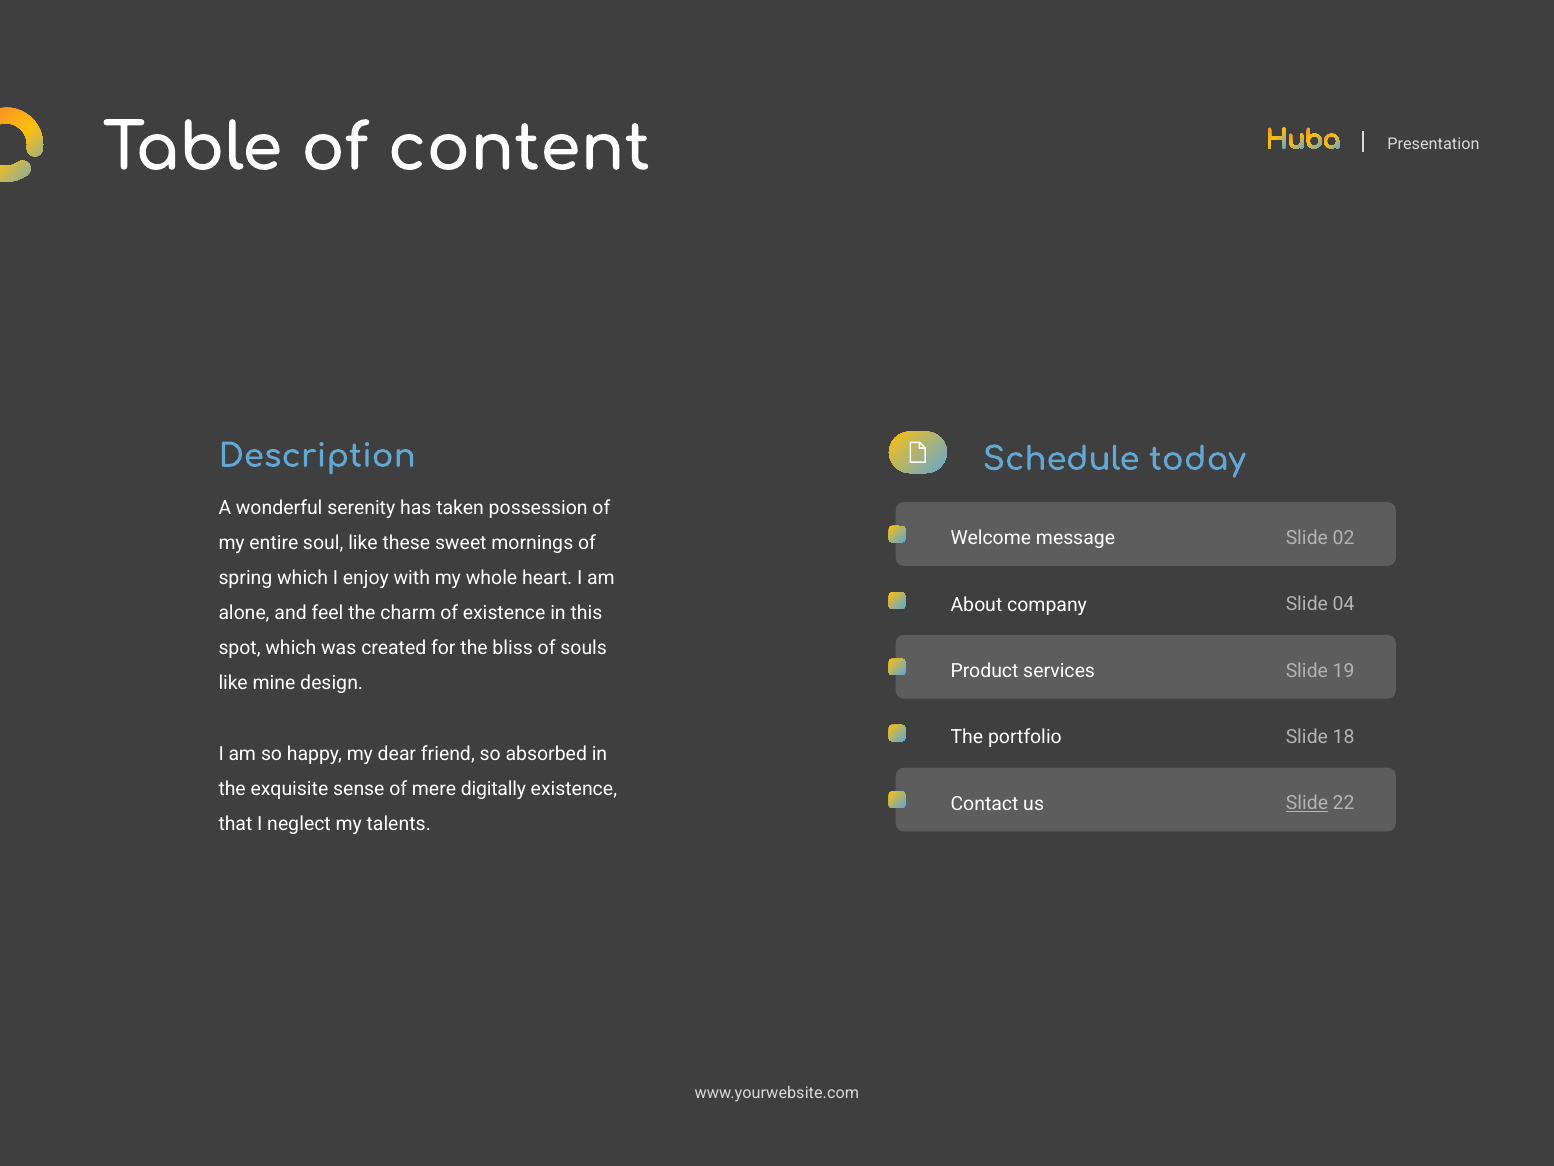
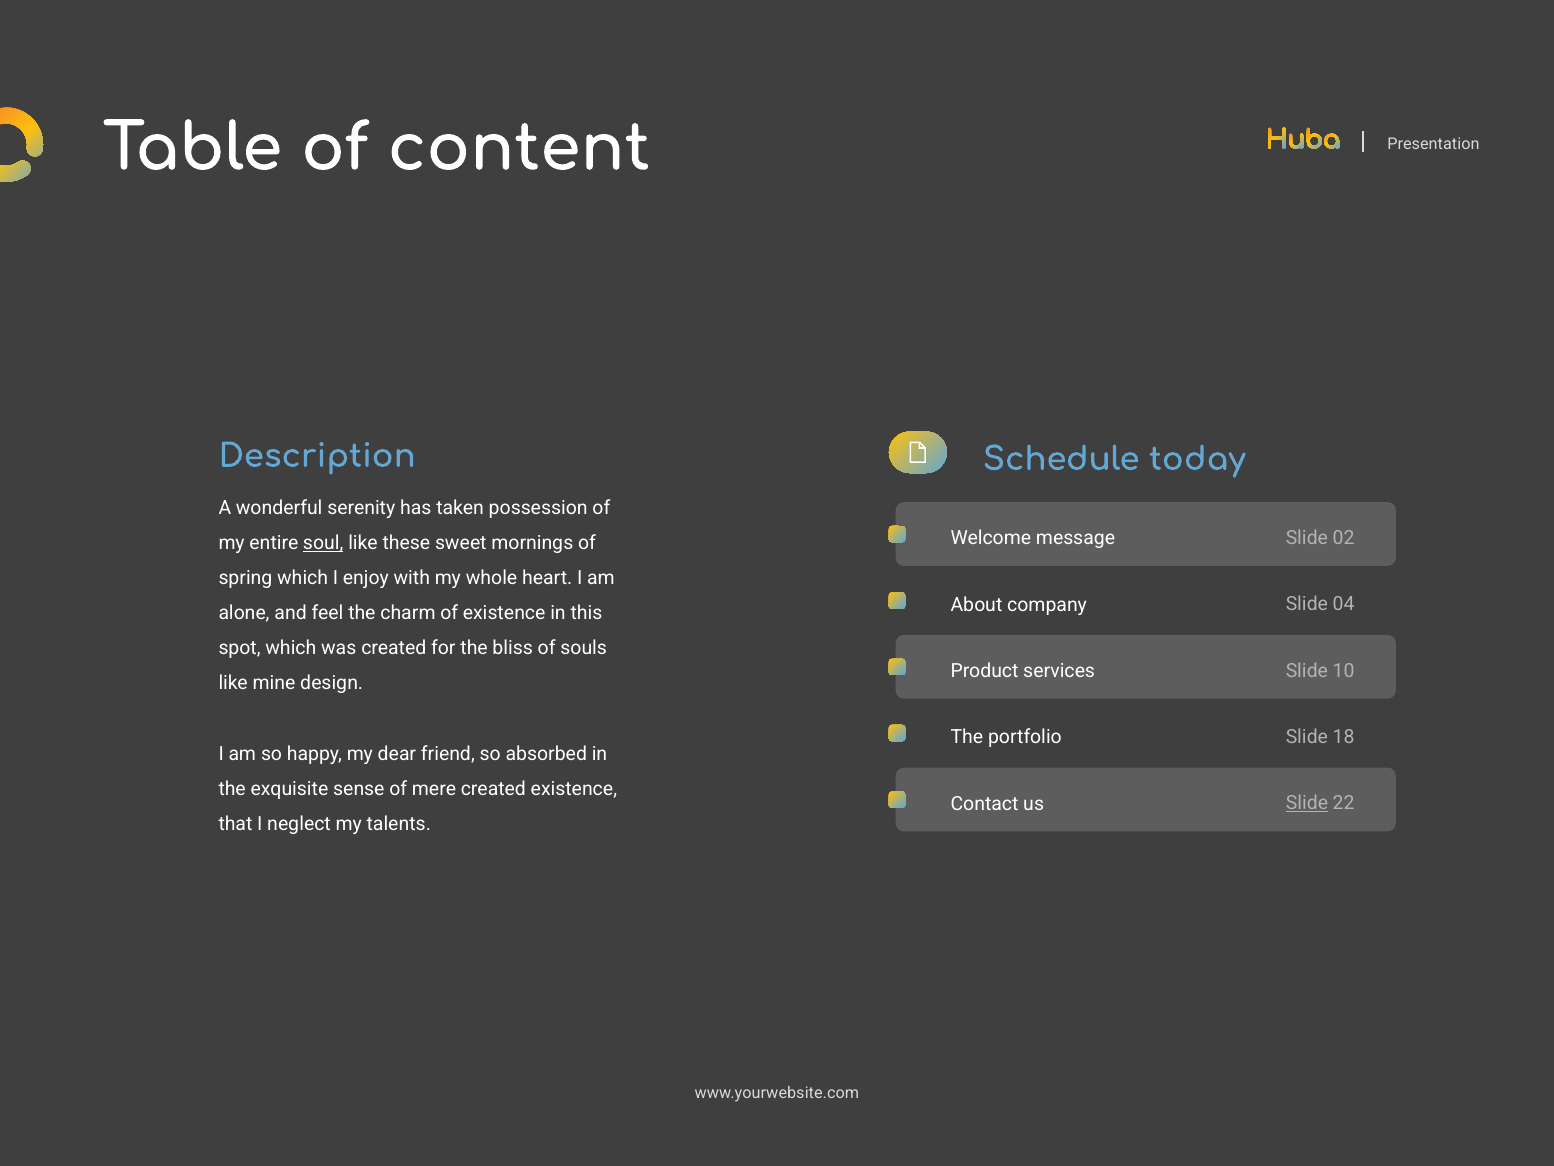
soul underline: none -> present (323, 543)
19: 19 -> 10 (1344, 670)
mere digitally: digitally -> created (493, 788)
